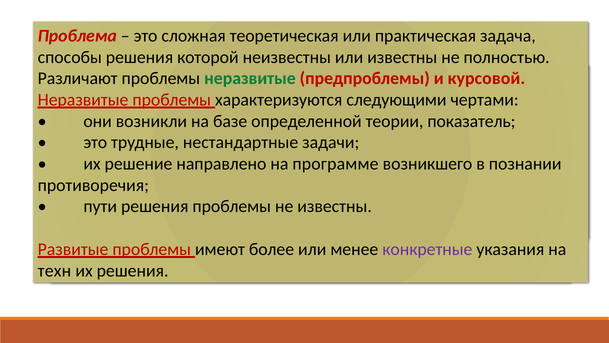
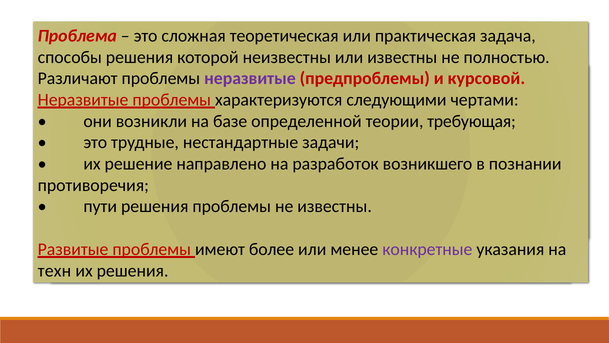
неразвитые colour: green -> purple (250, 78)
показатель: показатель -> требующая (471, 121)
программе: программе -> разработок (336, 164)
